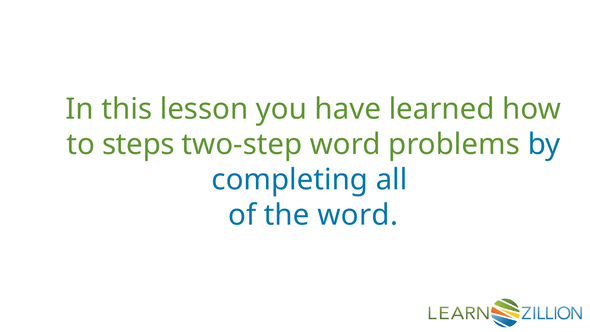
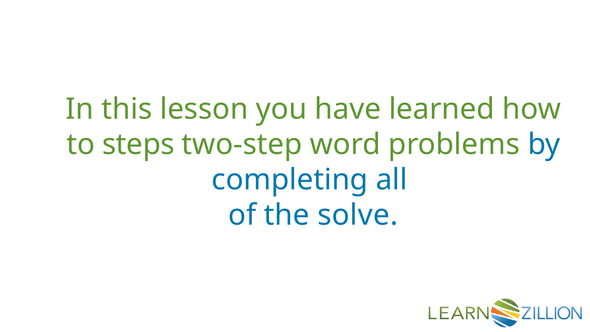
the word: word -> solve (358, 215)
